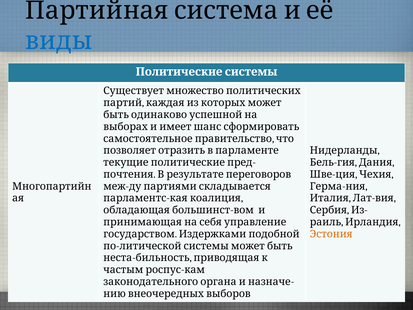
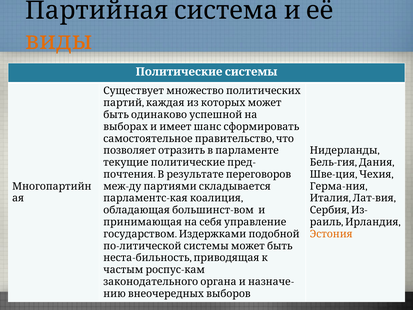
виды colour: blue -> orange (59, 41)
